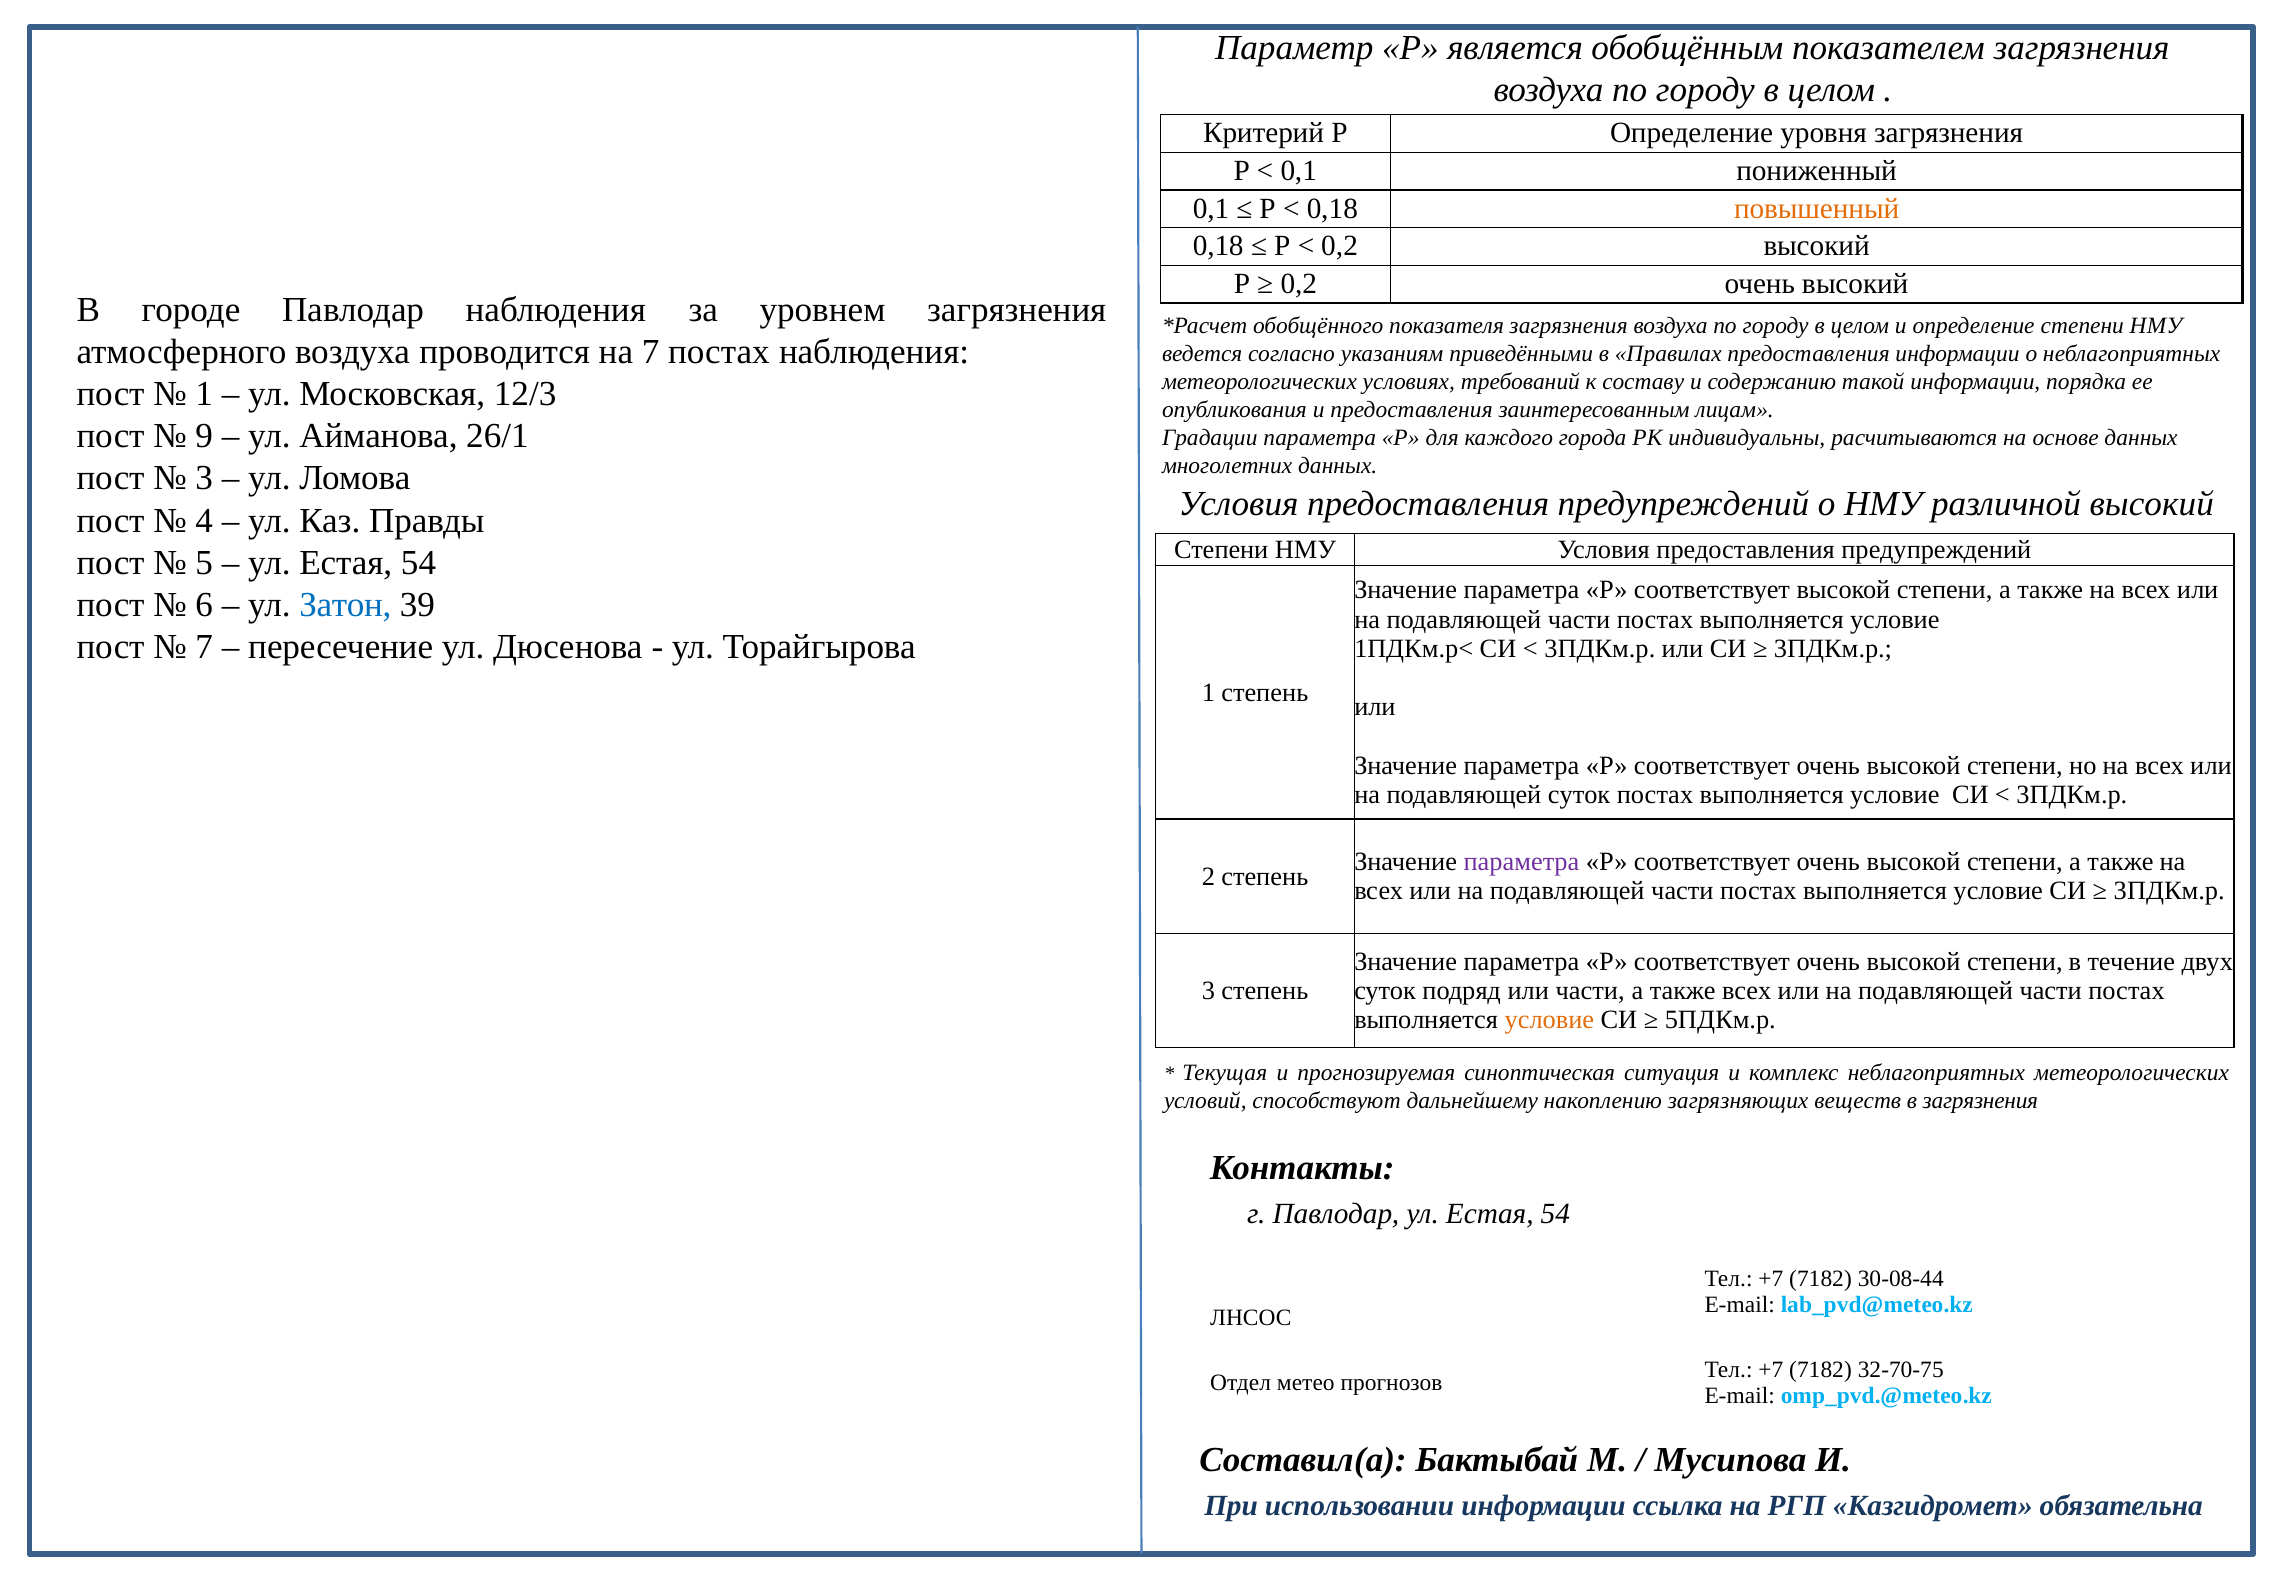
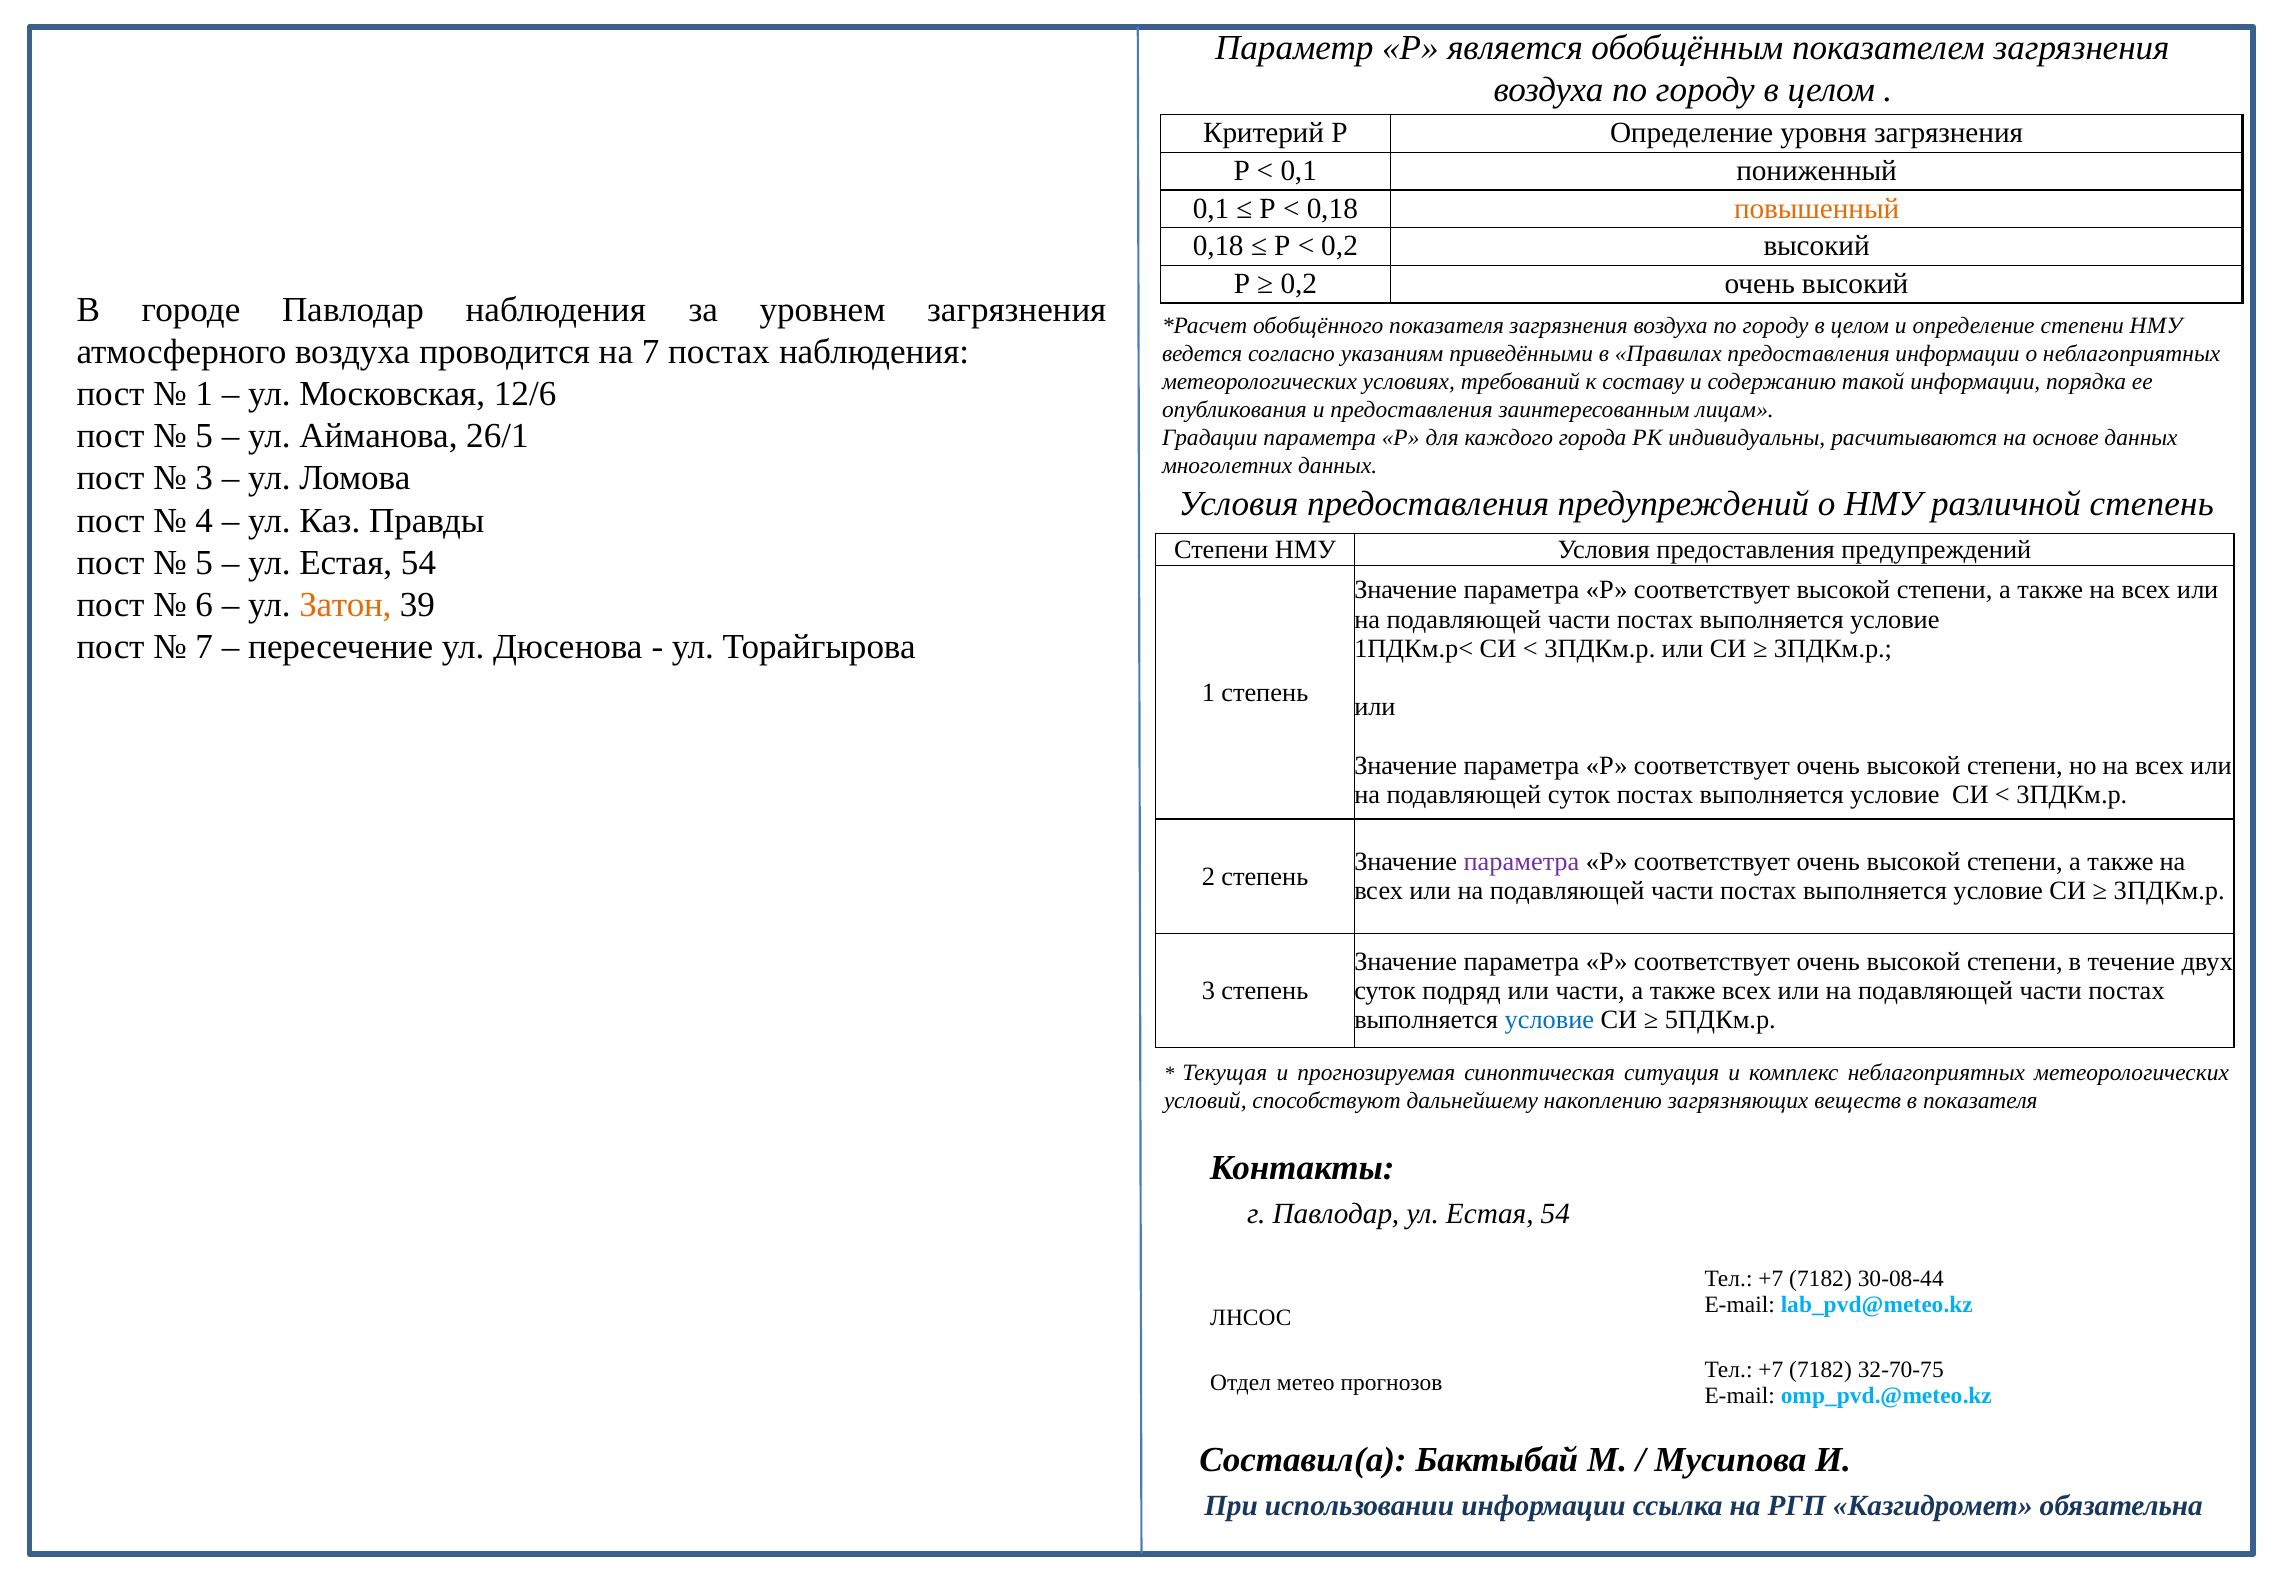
12/3: 12/3 -> 12/6 (525, 394)
9: 9 -> 5 (204, 436)
различной высокий: высокий -> степень (2152, 503)
Затон colour: blue -> orange (345, 605)
условие colour: orange -> blue (1549, 1020)
в загрязнения: загрязнения -> показателя (1980, 1101)
